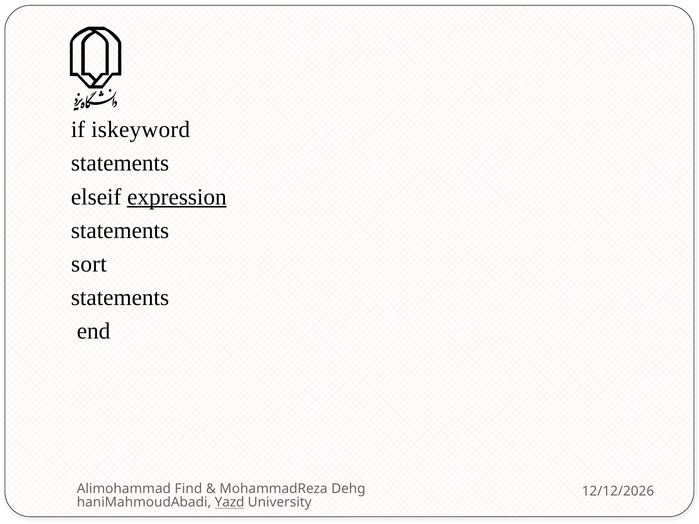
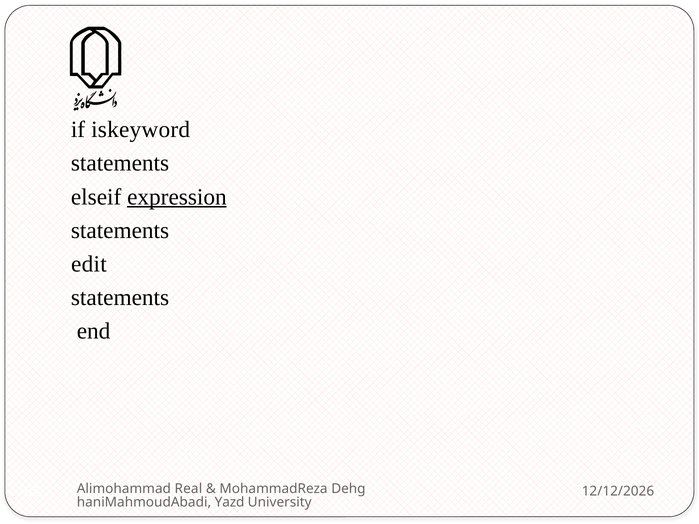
sort: sort -> edit (89, 264)
Find: Find -> Real (188, 489)
Yazd underline: present -> none (230, 503)
